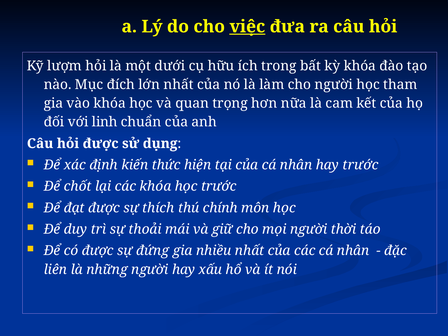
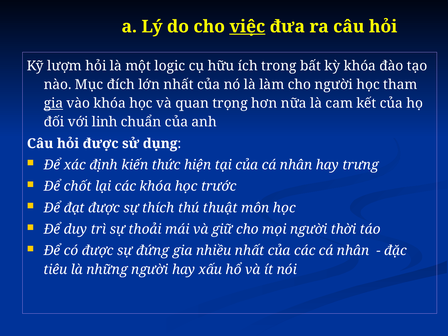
dưới: dưới -> logic (170, 66)
gia underline: none -> present (53, 103)
hay trước: trước -> trưng (361, 165)
chính: chính -> thuật (220, 208)
liên: liên -> tiêu (56, 270)
